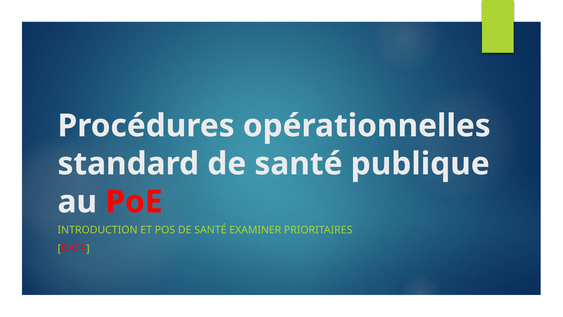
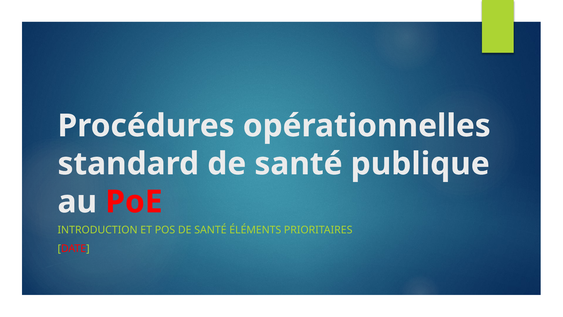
EXAMINER: EXAMINER -> ÉLÉMENTS (255, 230)
